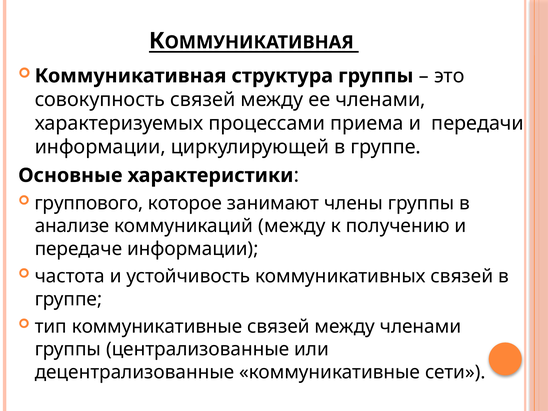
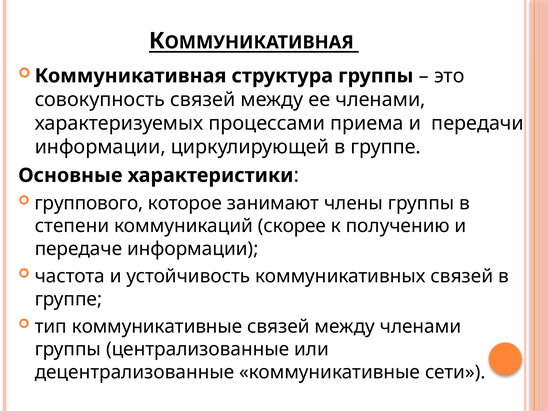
анализе: анализе -> степени (72, 226)
коммуникаций между: между -> скорее (292, 226)
